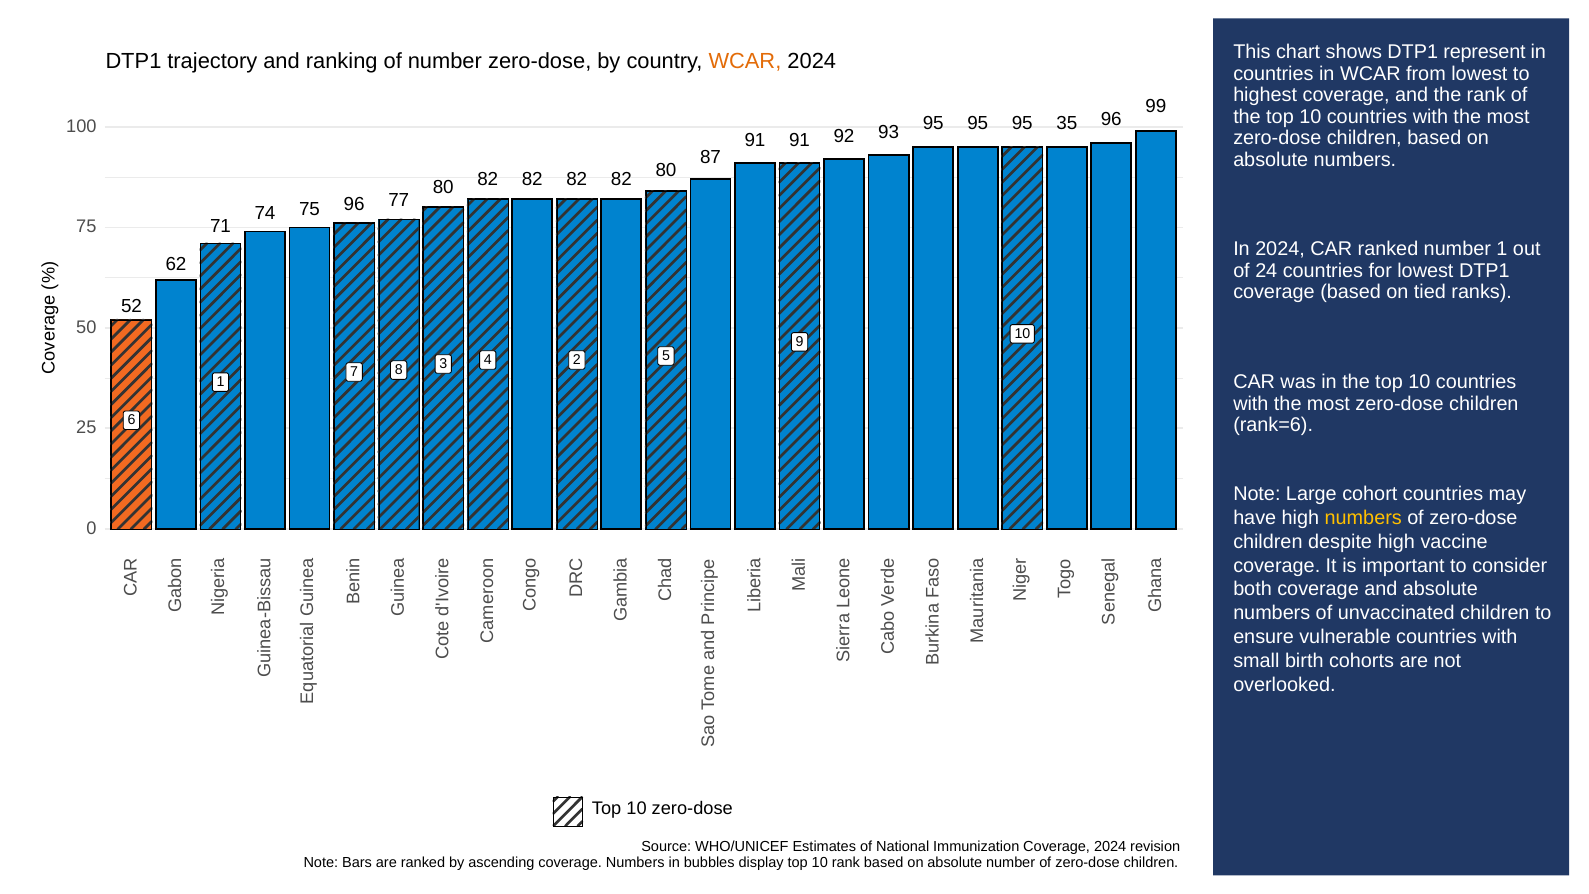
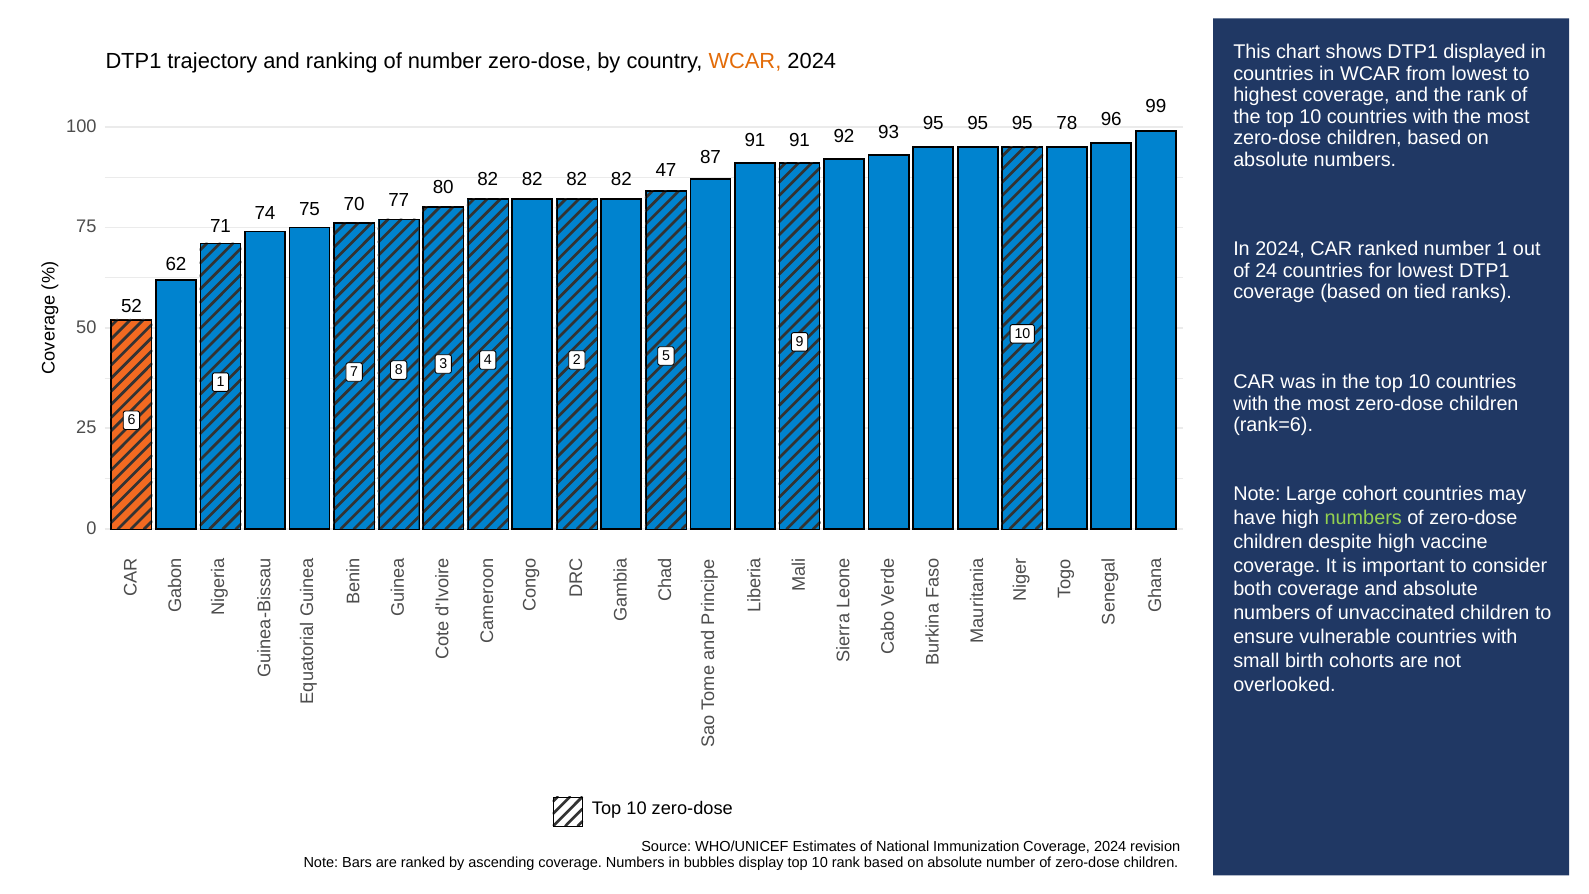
represent: represent -> displayed (1485, 52)
35: 35 -> 78 (1067, 123)
82 80: 80 -> 47 (666, 170)
75 96: 96 -> 70 (354, 204)
numbers colour: yellow -> light green (1363, 518)
